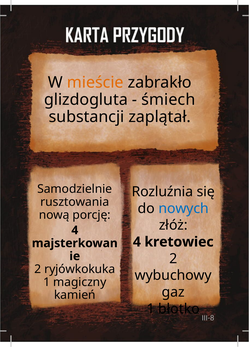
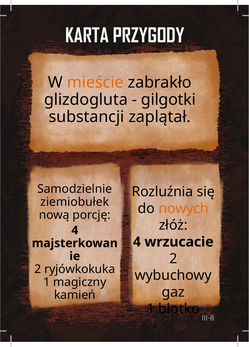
śmiech: śmiech -> gilgotki (168, 99)
rusztowania: rusztowania -> ziemiobułek (75, 202)
nowych colour: blue -> orange (184, 208)
kretowiec: kretowiec -> wrzucacie (179, 242)
